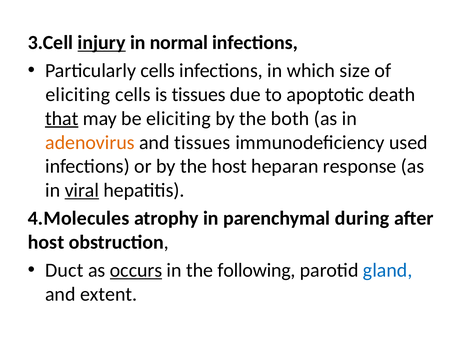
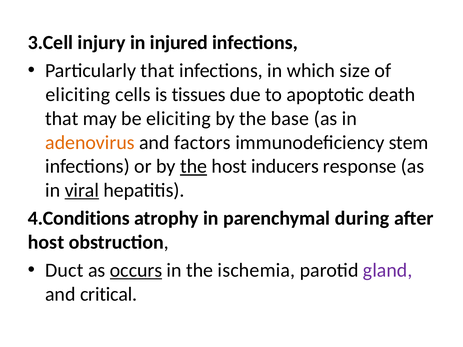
injury underline: present -> none (102, 43)
normal: normal -> injured (179, 43)
Particularly cells: cells -> that (157, 71)
that underline: present -> none (62, 119)
both: both -> base (290, 119)
and tissues: tissues -> factors (202, 143)
used: used -> stem (409, 143)
the underline: none -> present (194, 166)
heparan: heparan -> inducers (285, 166)
4.Molecules: 4.Molecules -> 4.Conditions (79, 218)
following: following -> ischemia (256, 270)
gland colour: blue -> purple (388, 270)
extent: extent -> critical (109, 294)
